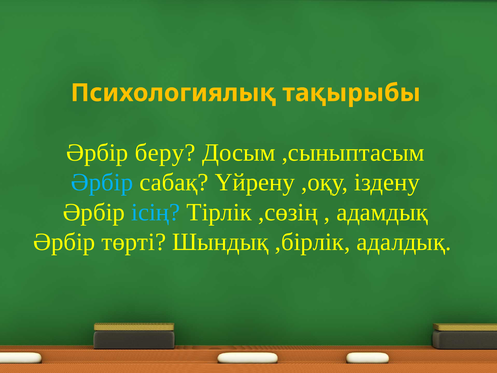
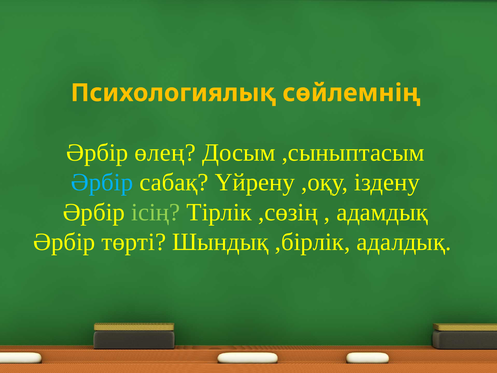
тақырыбы: тақырыбы -> сөйлемнің (352, 93)
беру: беру -> өлең (165, 152)
ісің colour: light blue -> light green (156, 212)
